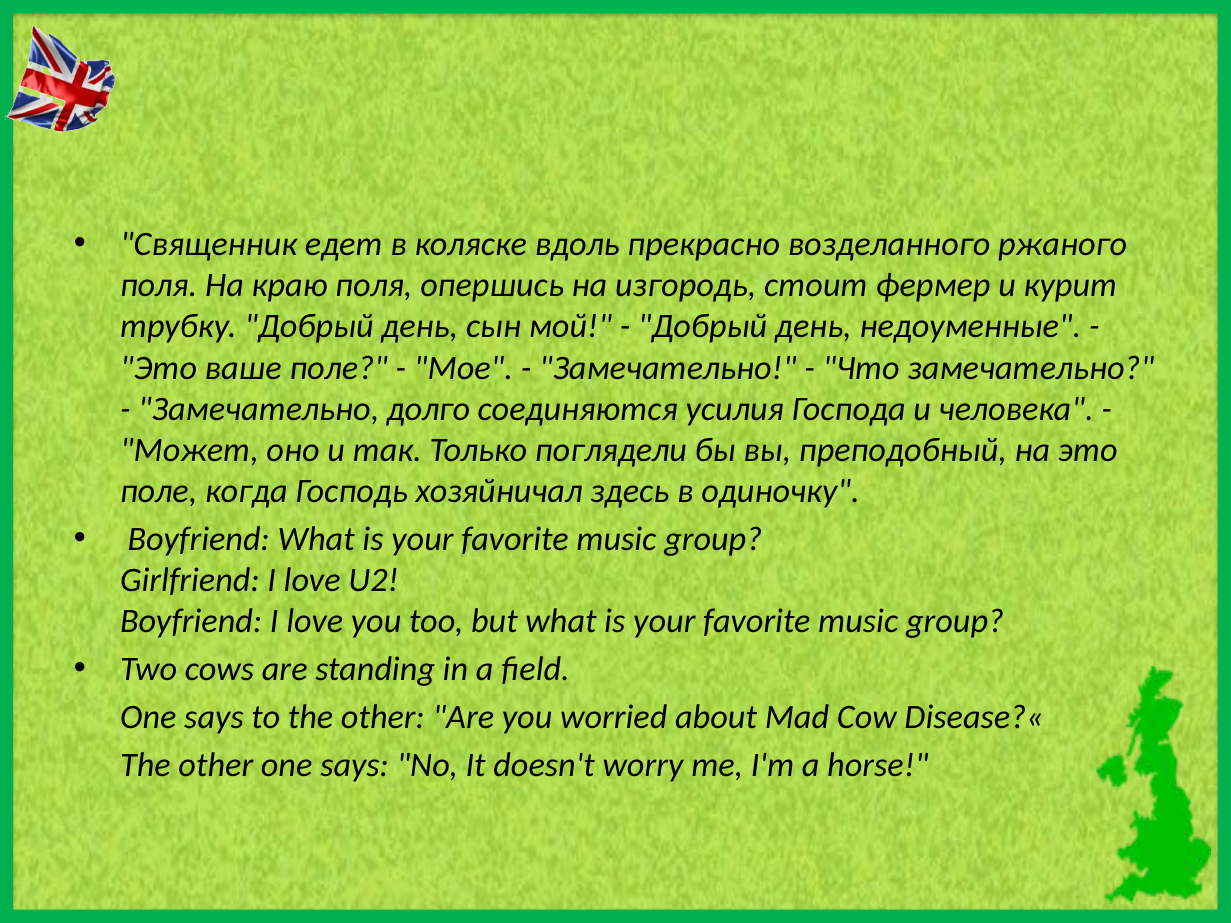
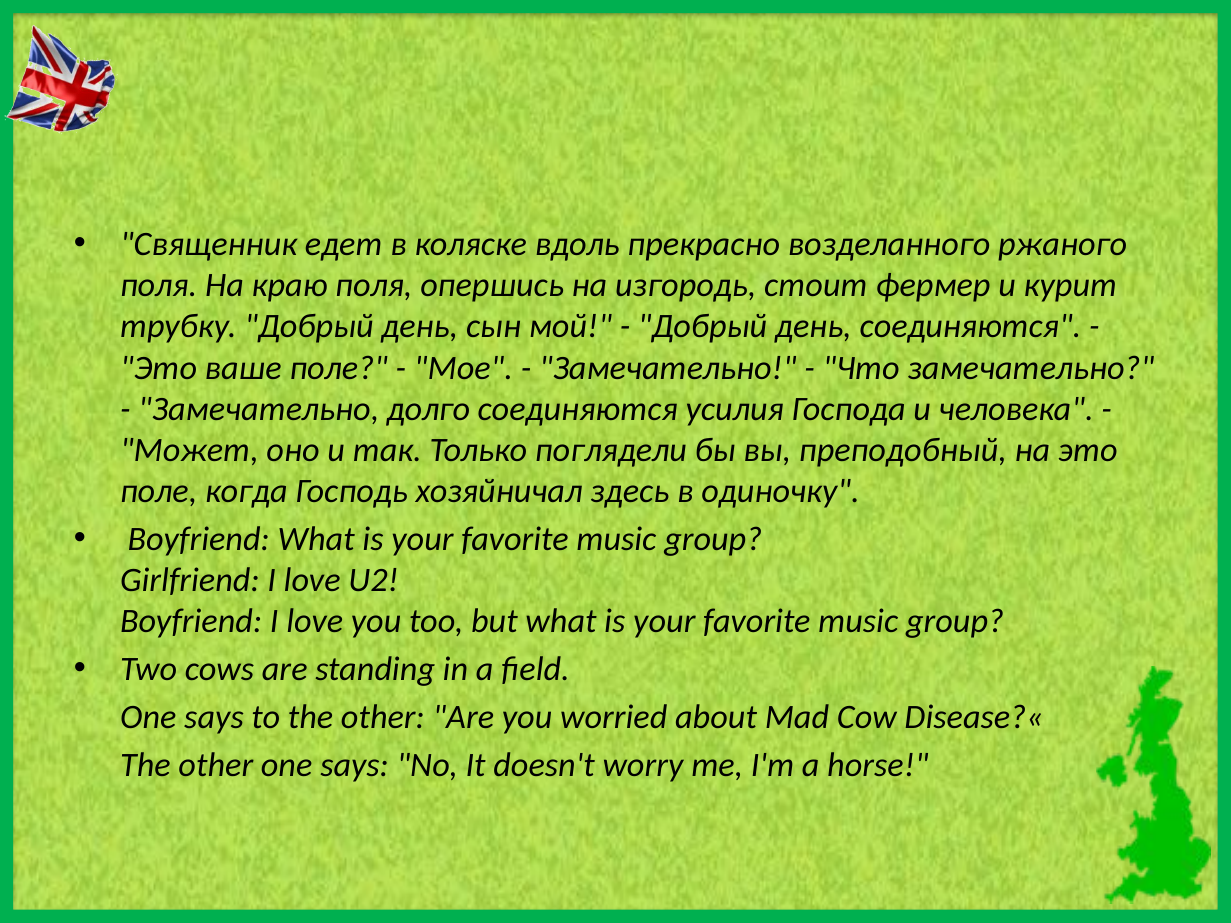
день недоуменные: недоуменные -> соединяются (970, 327)
